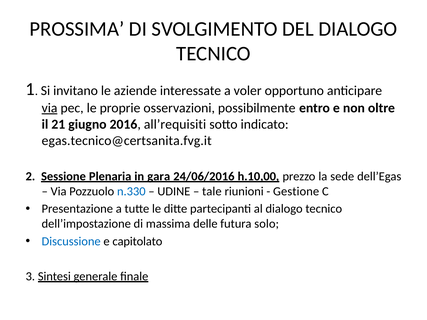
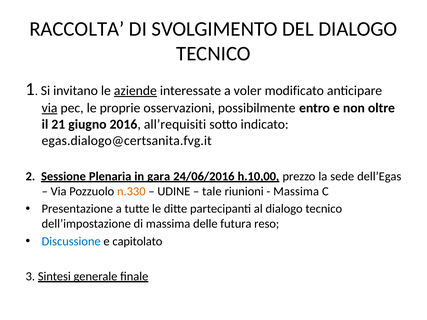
PROSSIMA: PROSSIMA -> RACCOLTA (77, 29)
aziende underline: none -> present (135, 91)
opportuno: opportuno -> modificato (294, 91)
egas.tecnico@certsanita.fvg.it: egas.tecnico@certsanita.fvg.it -> egas.dialogo@certsanita.fvg.it (127, 141)
n.330 colour: blue -> orange (131, 191)
Gestione: Gestione -> Massima (296, 191)
solo: solo -> reso (267, 224)
